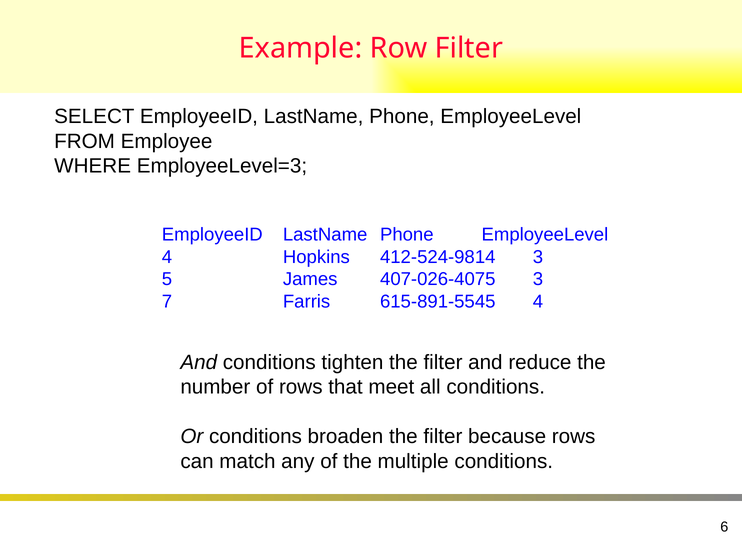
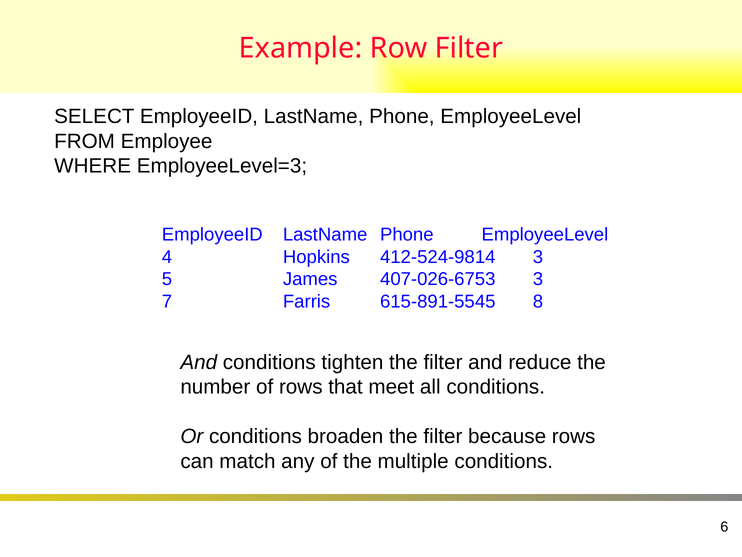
407-026-4075: 407-026-4075 -> 407-026-6753 (438, 279)
615-891-5545 4: 4 -> 8 (538, 301)
